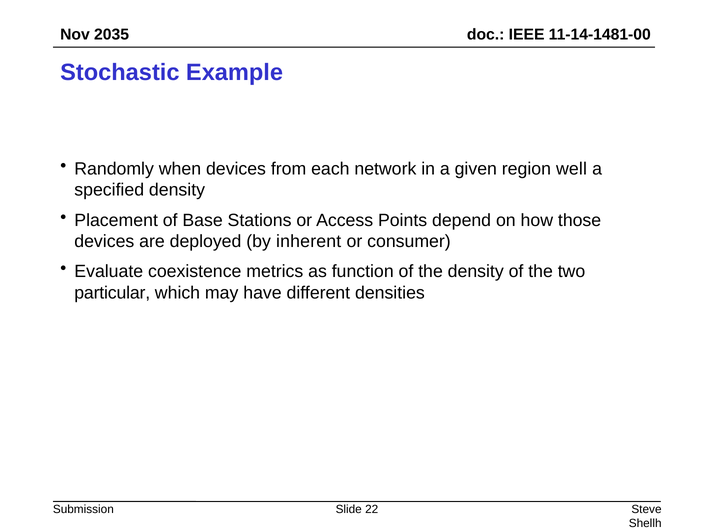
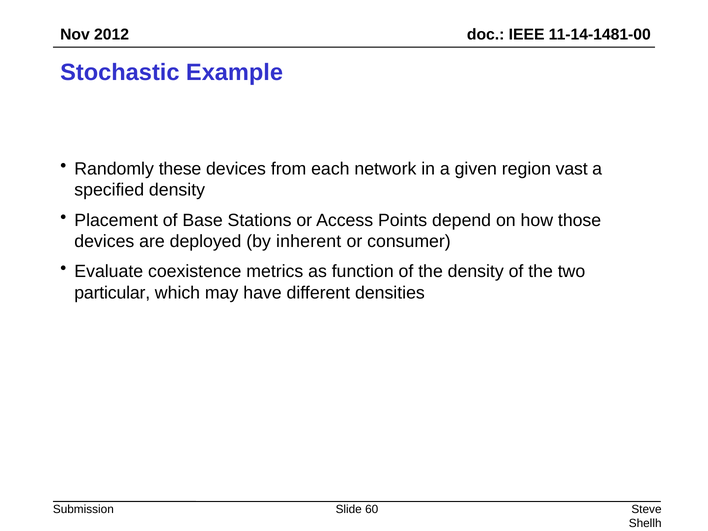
2035: 2035 -> 2012 (112, 34)
when: when -> these (180, 169)
well: well -> vast (572, 169)
22: 22 -> 60 (372, 509)
